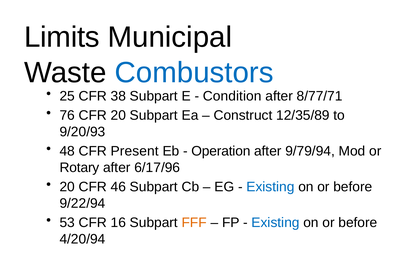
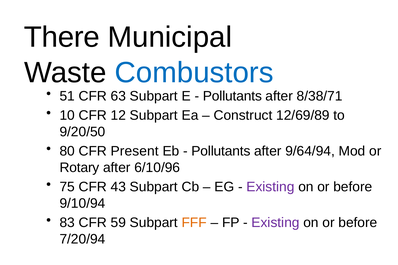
Limits: Limits -> There (62, 37)
25: 25 -> 51 (67, 96)
38: 38 -> 63 (118, 96)
Condition: Condition -> Pollutants (232, 96)
8/77/71: 8/77/71 -> 8/38/71 (320, 96)
76: 76 -> 10 (67, 116)
CFR 20: 20 -> 12 (118, 116)
12/35/89: 12/35/89 -> 12/69/89 (303, 116)
9/20/93: 9/20/93 -> 9/20/50 (82, 132)
48: 48 -> 80 (67, 151)
Operation: Operation -> Pollutants (221, 151)
9/79/94: 9/79/94 -> 9/64/94 (310, 151)
6/17/96: 6/17/96 -> 6/10/96 (157, 168)
20: 20 -> 75 (67, 187)
46: 46 -> 43 (118, 187)
Existing colour: blue -> purple (270, 187)
9/22/94: 9/22/94 -> 9/10/94 (82, 204)
53: 53 -> 83 (67, 223)
16: 16 -> 59 (118, 223)
Existing colour: blue -> purple (275, 223)
4/20/94: 4/20/94 -> 7/20/94 (82, 239)
